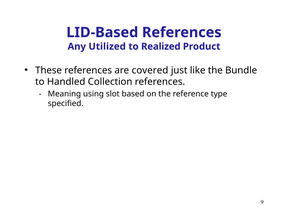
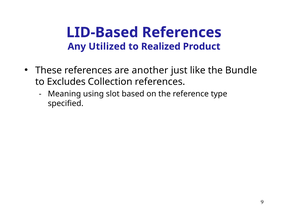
covered: covered -> another (150, 70)
Handled: Handled -> Excludes (66, 82)
